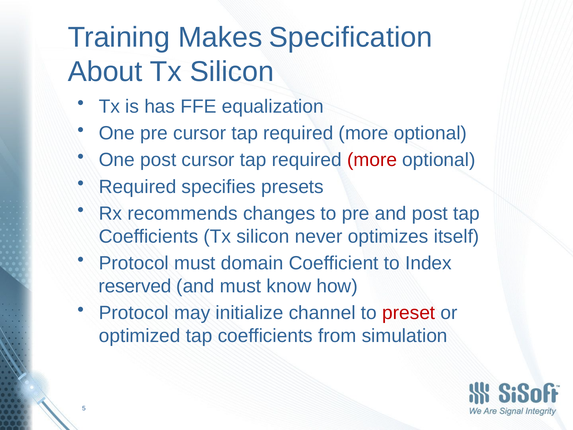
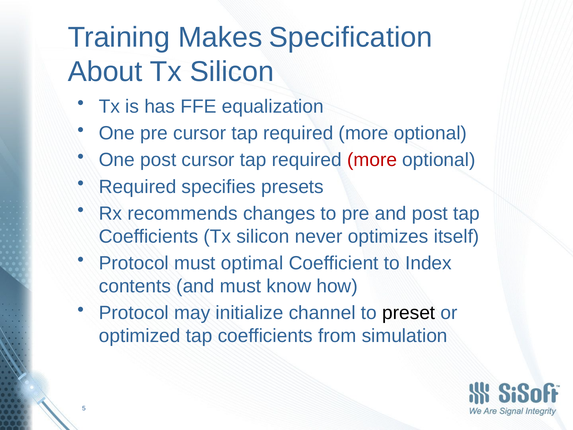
domain: domain -> optimal (252, 263)
reserved: reserved -> contents (135, 286)
preset colour: red -> black (409, 313)
